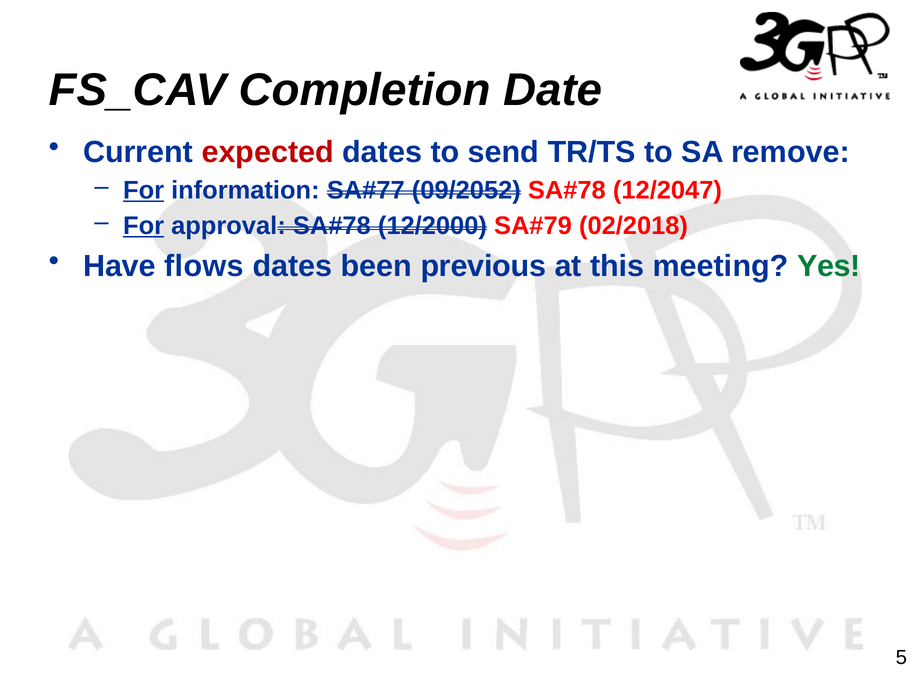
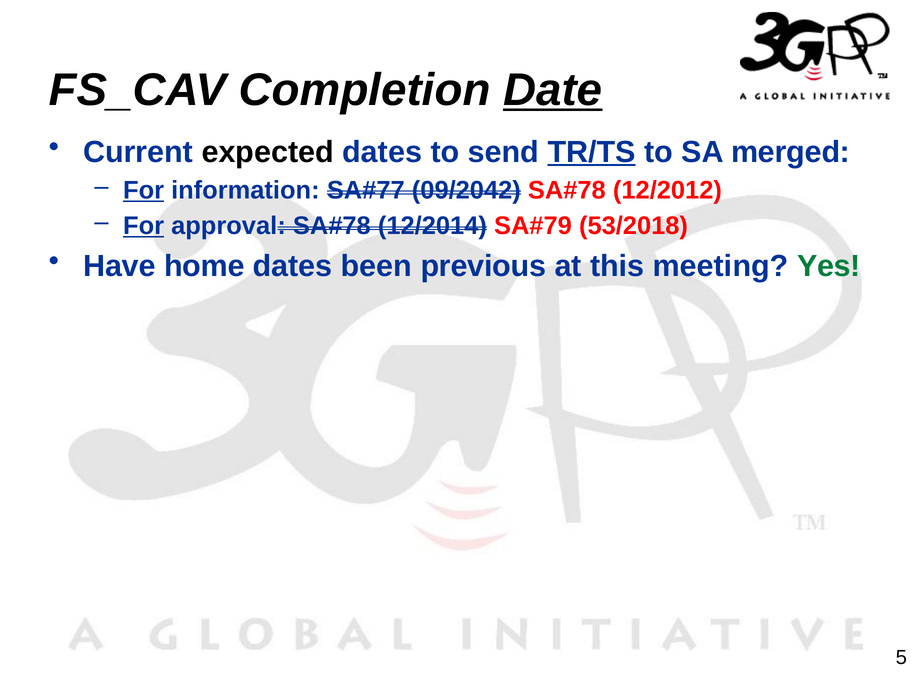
Date underline: none -> present (553, 90)
expected colour: red -> black (268, 152)
TR/TS underline: none -> present (592, 152)
remove: remove -> merged (791, 152)
09/2052: 09/2052 -> 09/2042 (466, 190)
12/2047: 12/2047 -> 12/2012 (667, 190)
12/2000: 12/2000 -> 12/2014 (432, 226)
02/2018: 02/2018 -> 53/2018 (633, 226)
flows: flows -> home (204, 266)
